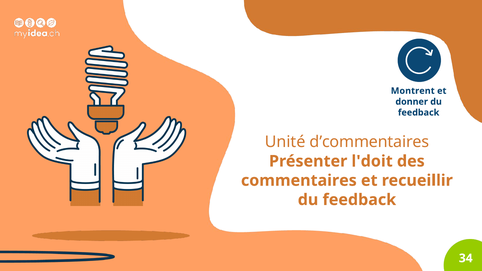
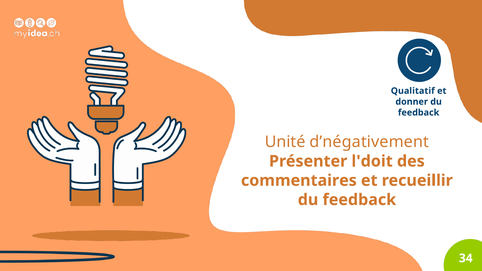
Montrent: Montrent -> Qualitatif (413, 91)
d’commentaires: d’commentaires -> d’négativement (369, 142)
